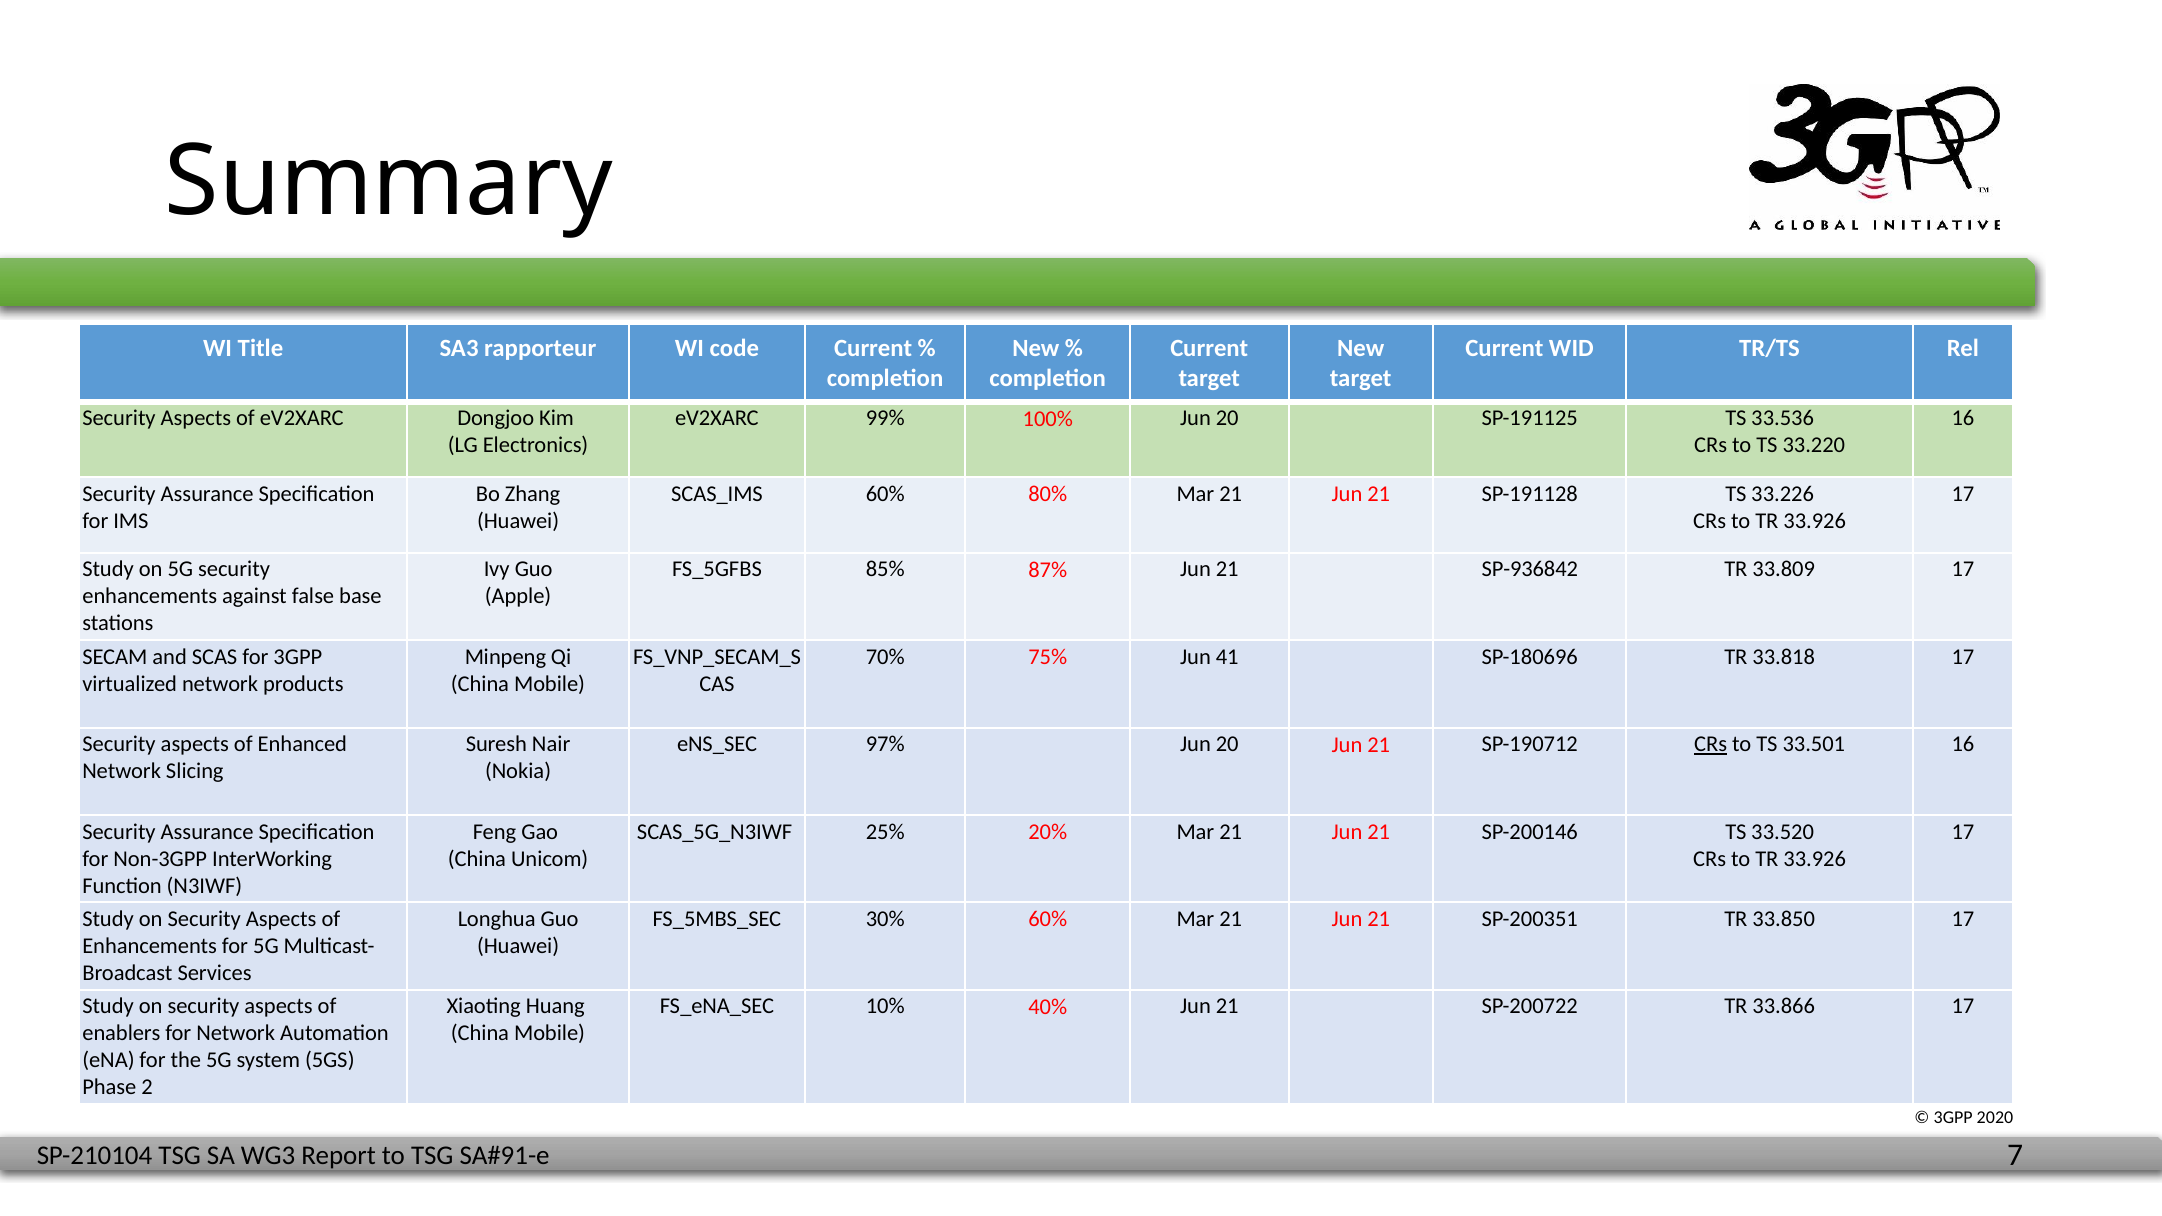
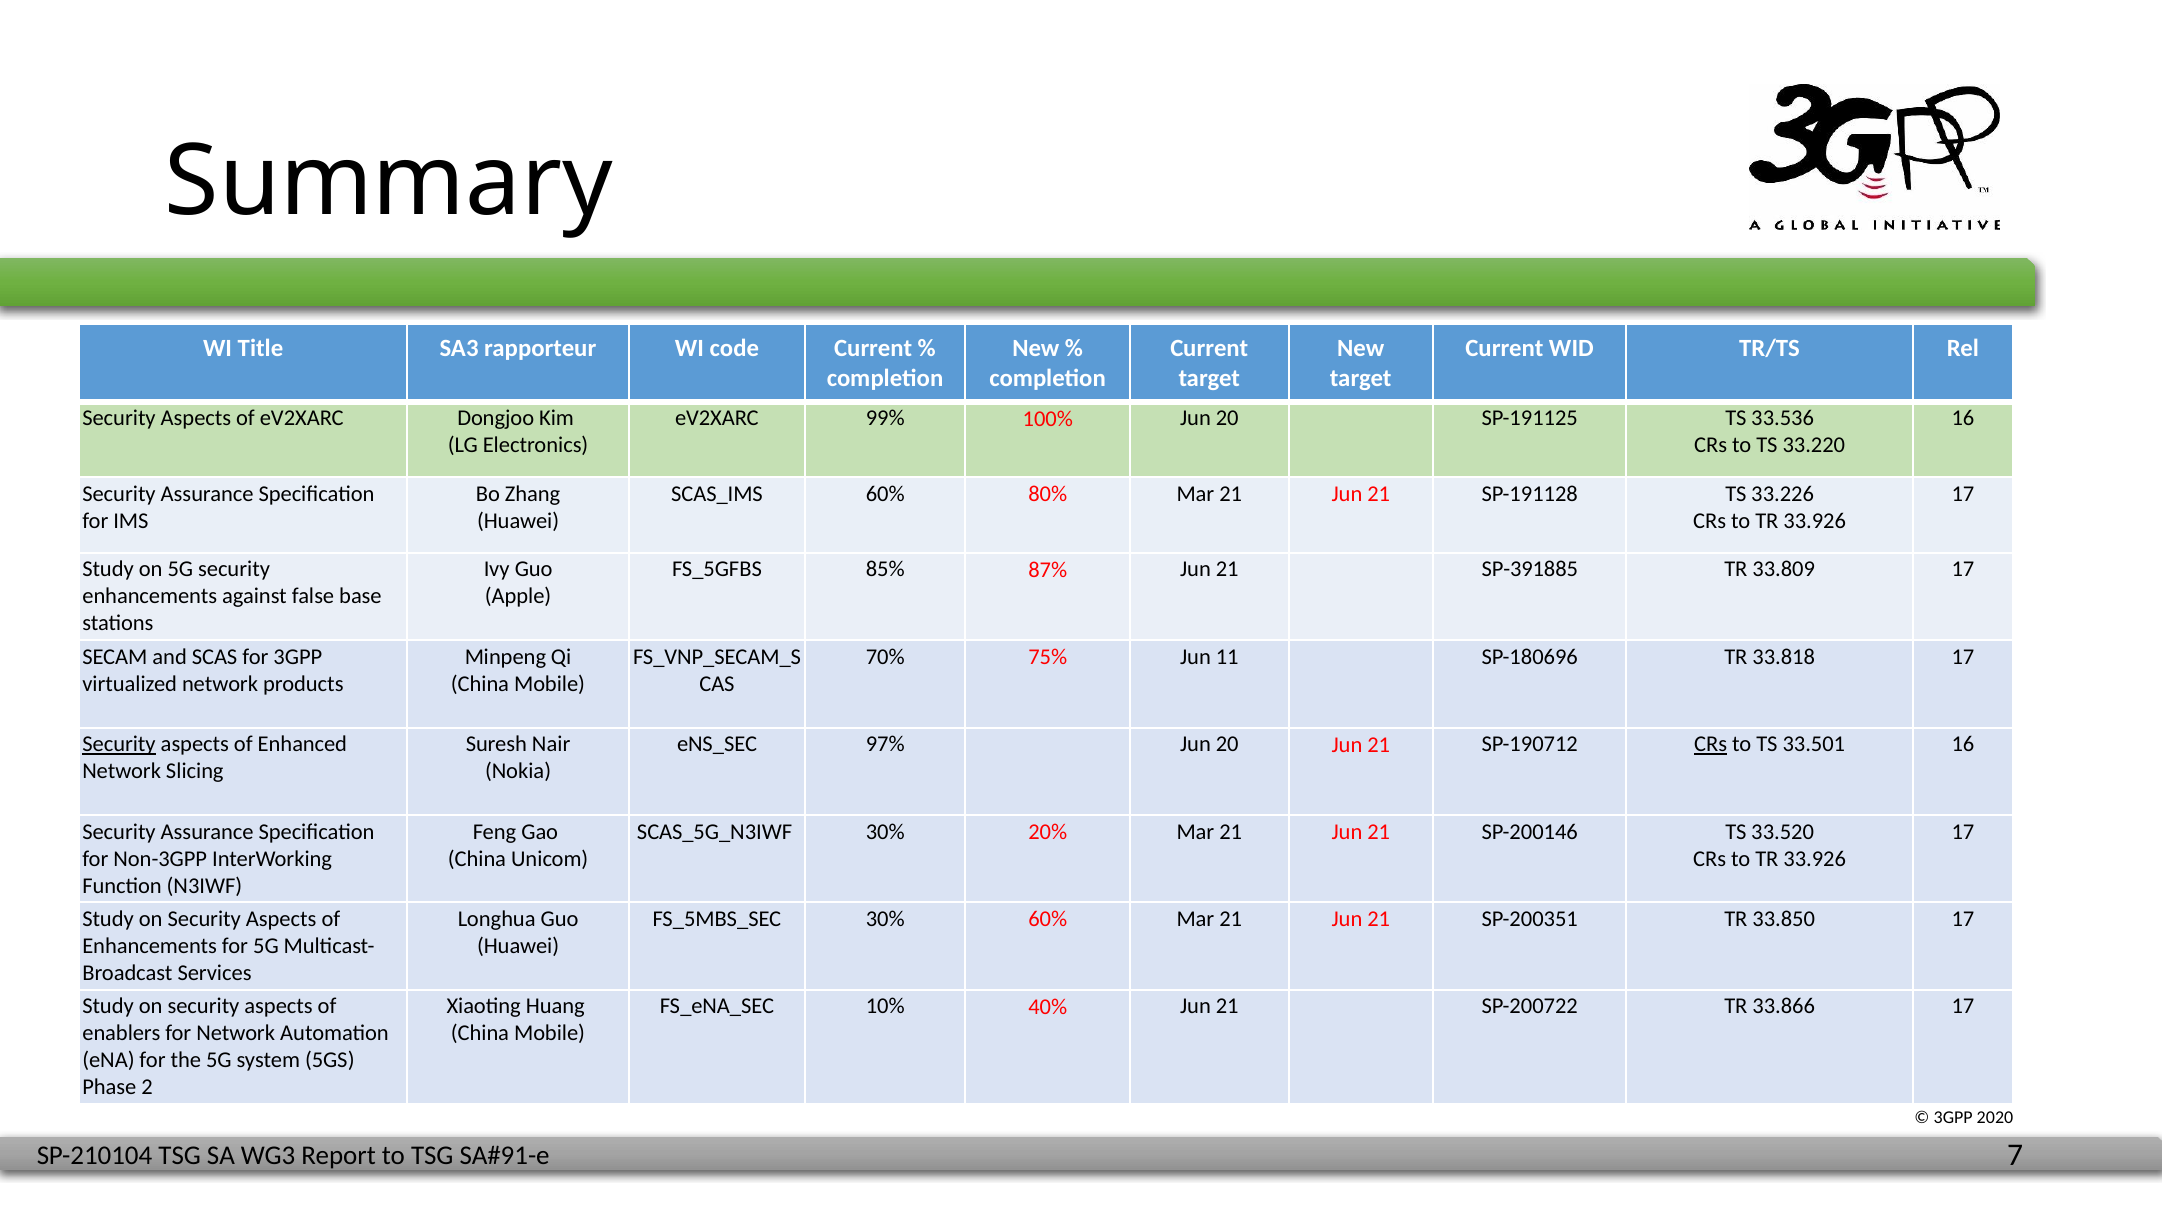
SP-936842: SP-936842 -> SP-391885 (1530, 569)
41: 41 -> 11 (1227, 657)
Security underline: none -> present (119, 744)
25%: 25% -> 30% (885, 832)
